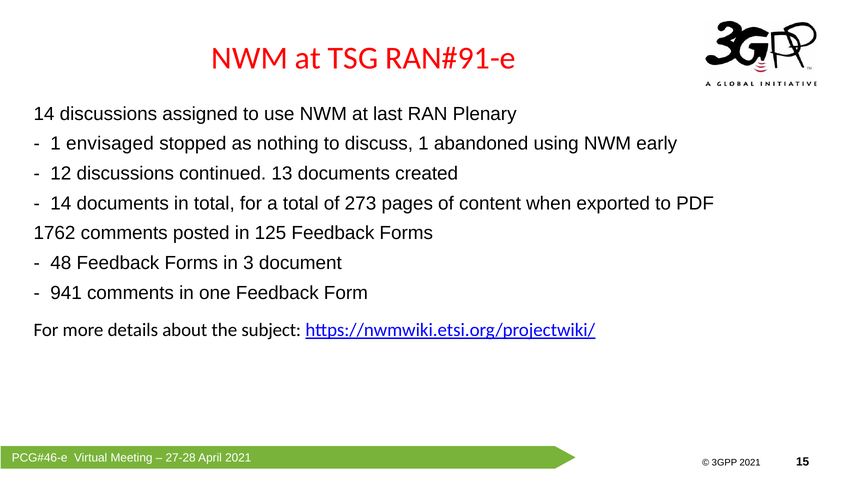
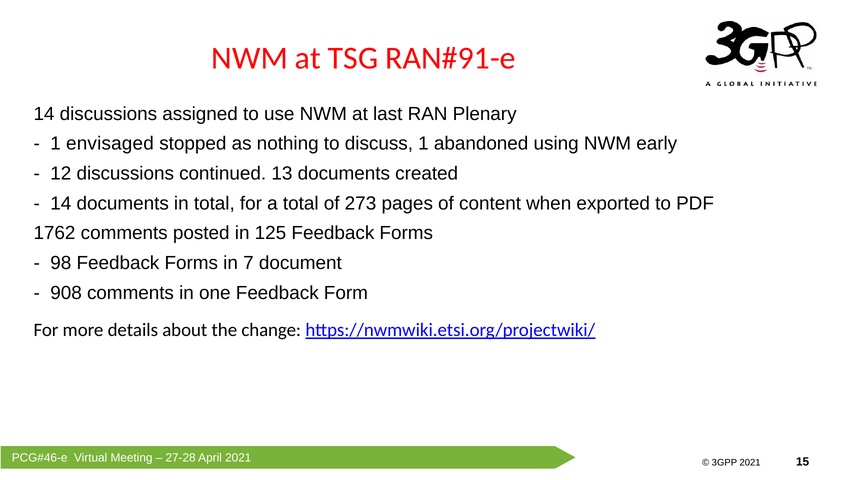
48: 48 -> 98 (61, 263)
3: 3 -> 7 (248, 263)
941: 941 -> 908 (66, 293)
subject: subject -> change (271, 329)
